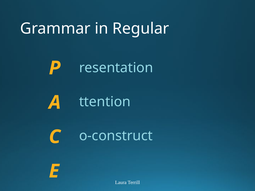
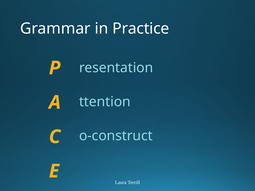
Regular: Regular -> Practice (141, 29)
